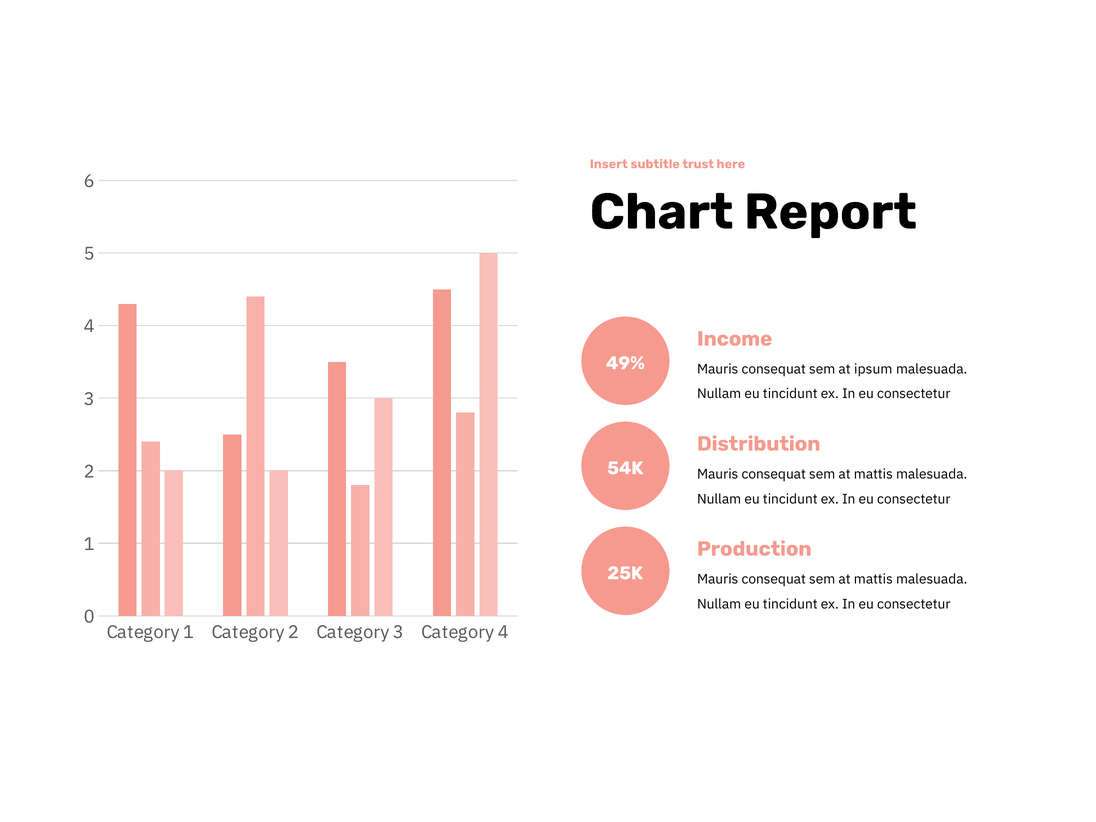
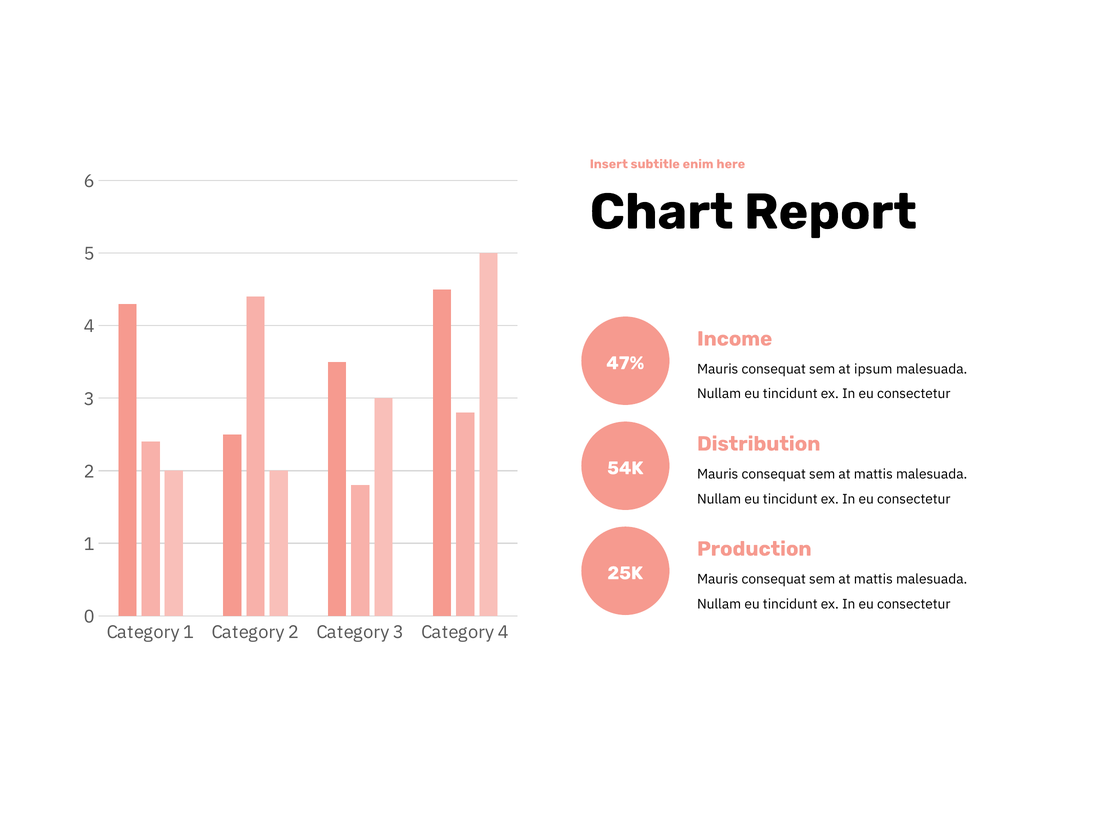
trust: trust -> enim (698, 164)
49%: 49% -> 47% (625, 363)
